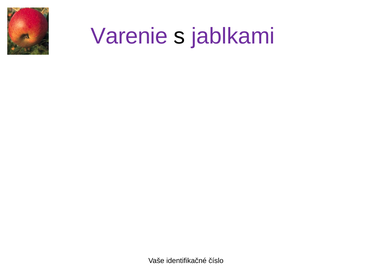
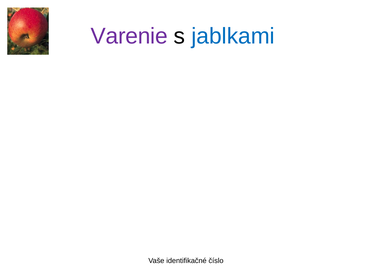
jablkami colour: purple -> blue (233, 36)
